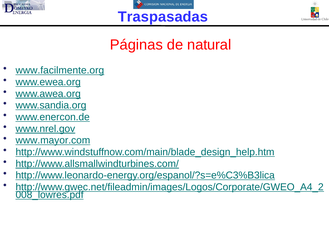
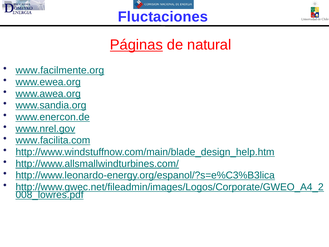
Traspasadas: Traspasadas -> Fluctaciones (163, 17)
Páginas underline: none -> present (136, 45)
www.mayor.com: www.mayor.com -> www.facilita.com (53, 140)
